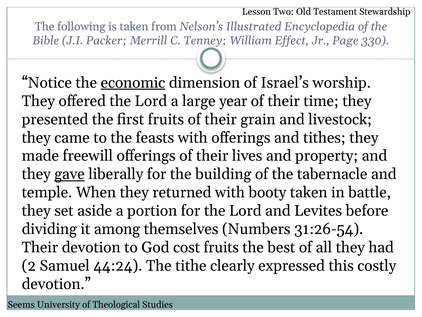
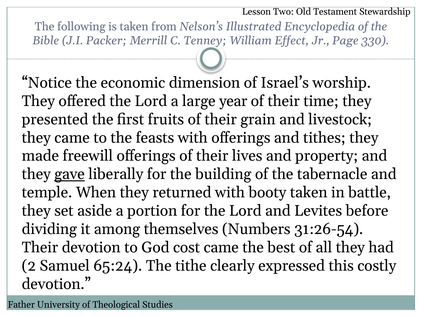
economic underline: present -> none (133, 83)
cost fruits: fruits -> came (221, 247)
44:24: 44:24 -> 65:24 (118, 265)
Seems: Seems -> Father (21, 304)
